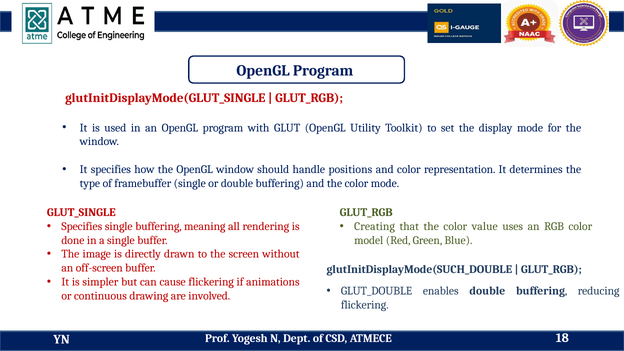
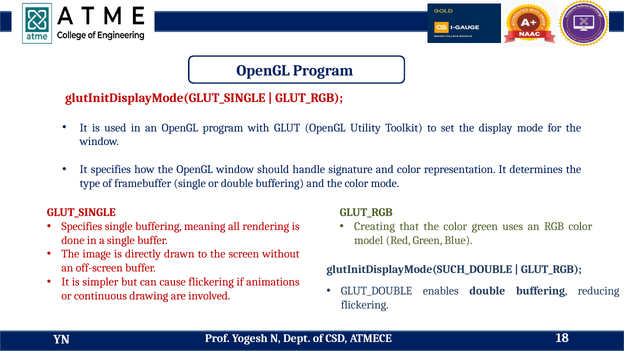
positions: positions -> signature (350, 169)
color value: value -> green (485, 226)
